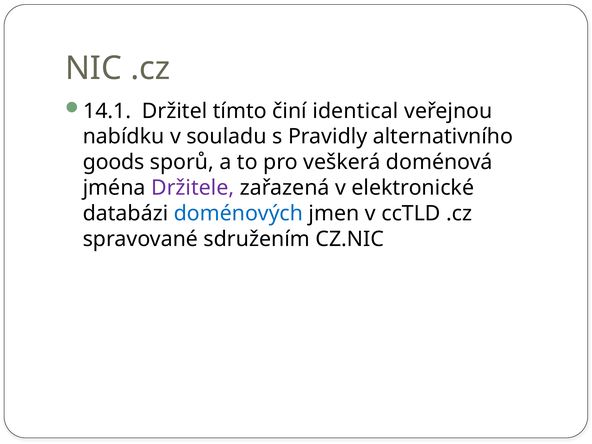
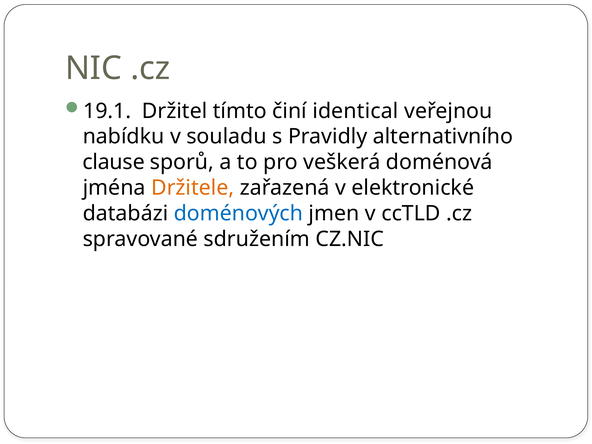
14.1: 14.1 -> 19.1 (107, 111)
goods: goods -> clause (114, 162)
Držitele colour: purple -> orange (193, 188)
